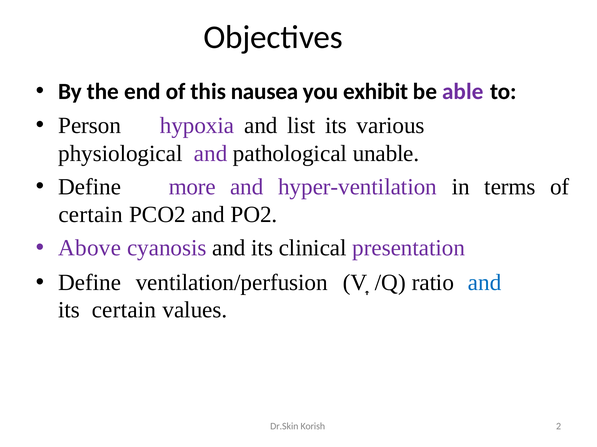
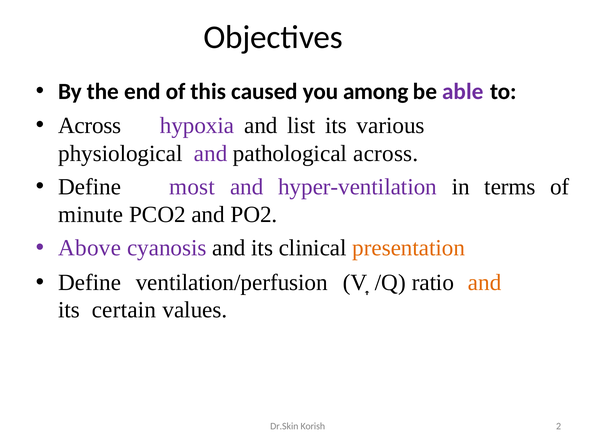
nausea: nausea -> caused (264, 92)
exhibit: exhibit -> among (376, 92)
Person: Person -> Across (90, 126)
pathological unable: unable -> across (386, 154)
more: more -> most (192, 187)
certain: certain -> minute (91, 215)
presentation colour: purple -> orange (409, 248)
and colour: blue -> orange (485, 283)
